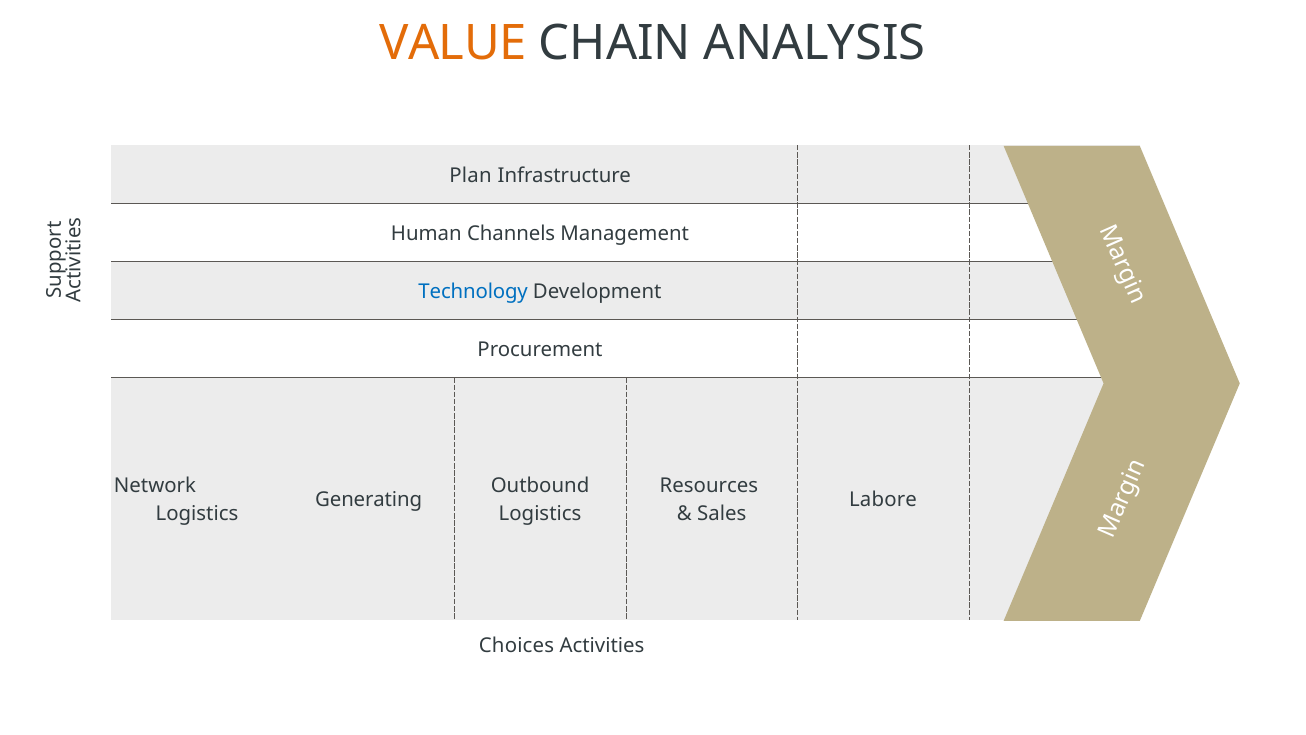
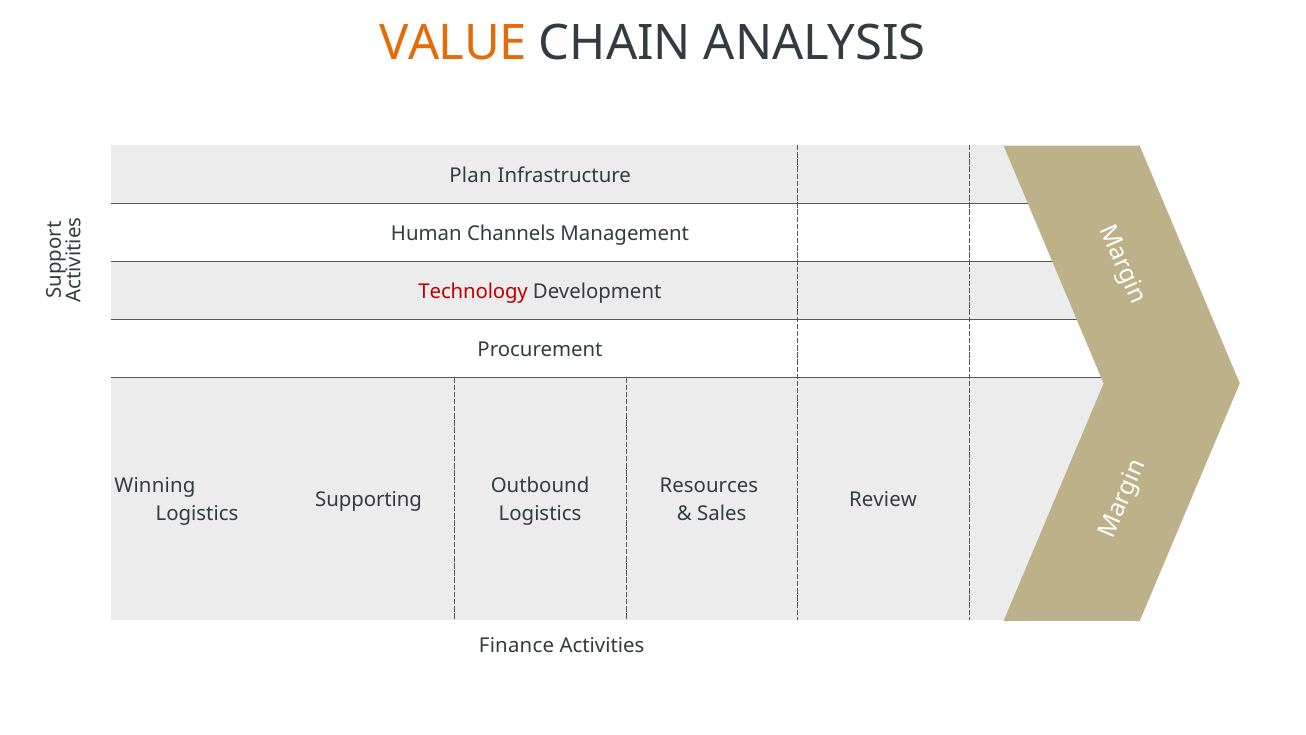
Technology colour: blue -> red (473, 291)
Network: Network -> Winning (155, 486)
Generating: Generating -> Supporting (369, 500)
Labore: Labore -> Review (883, 500)
Choices: Choices -> Finance (517, 645)
